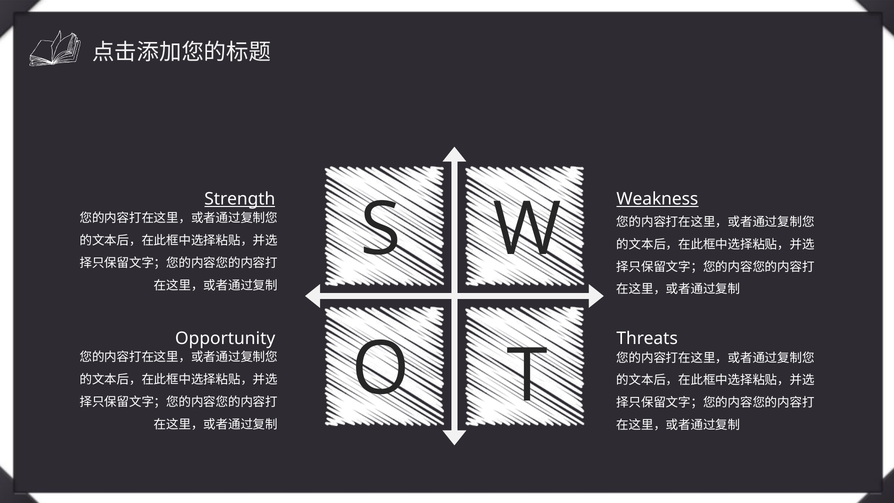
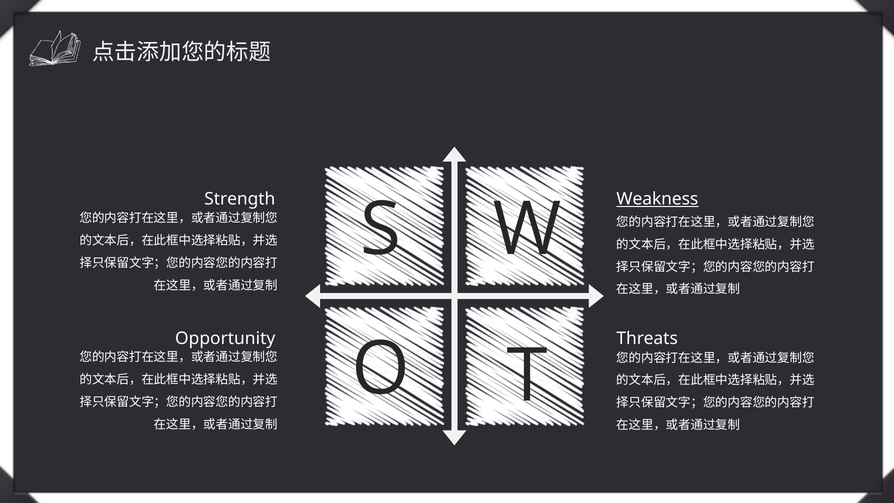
Strength underline: present -> none (240, 199)
